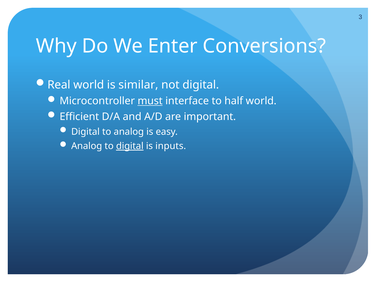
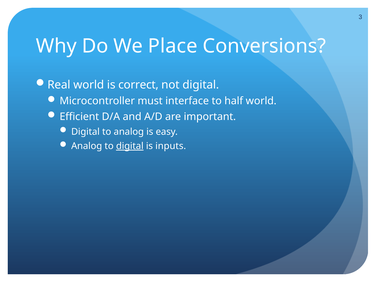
Enter: Enter -> Place (173, 46)
similar: similar -> correct (138, 85)
must underline: present -> none (150, 101)
